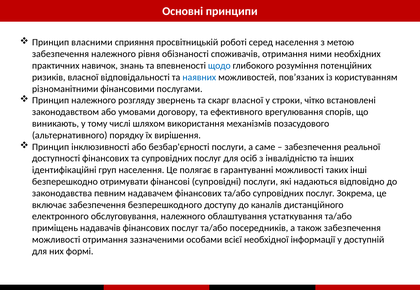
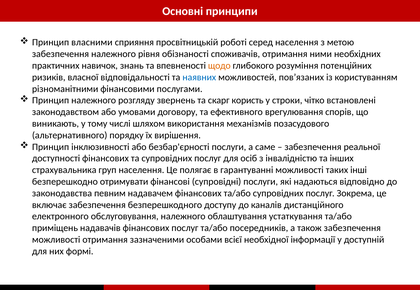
щодо colour: blue -> orange (219, 66)
скарг власної: власної -> користь (248, 101)
ідентифікаційні: ідентифікаційні -> страхувальника (64, 170)
